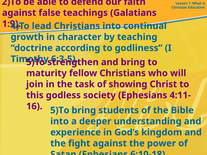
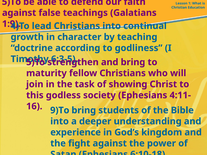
2)To: 2)To -> 5)To (11, 2)
5)To: 5)To -> 9)To (60, 110)
